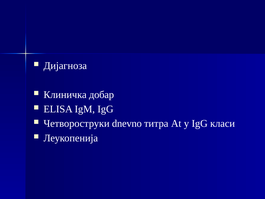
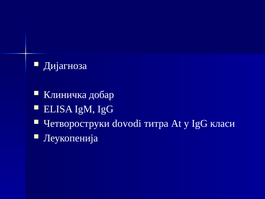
dnevno: dnevno -> dovodi (127, 123)
